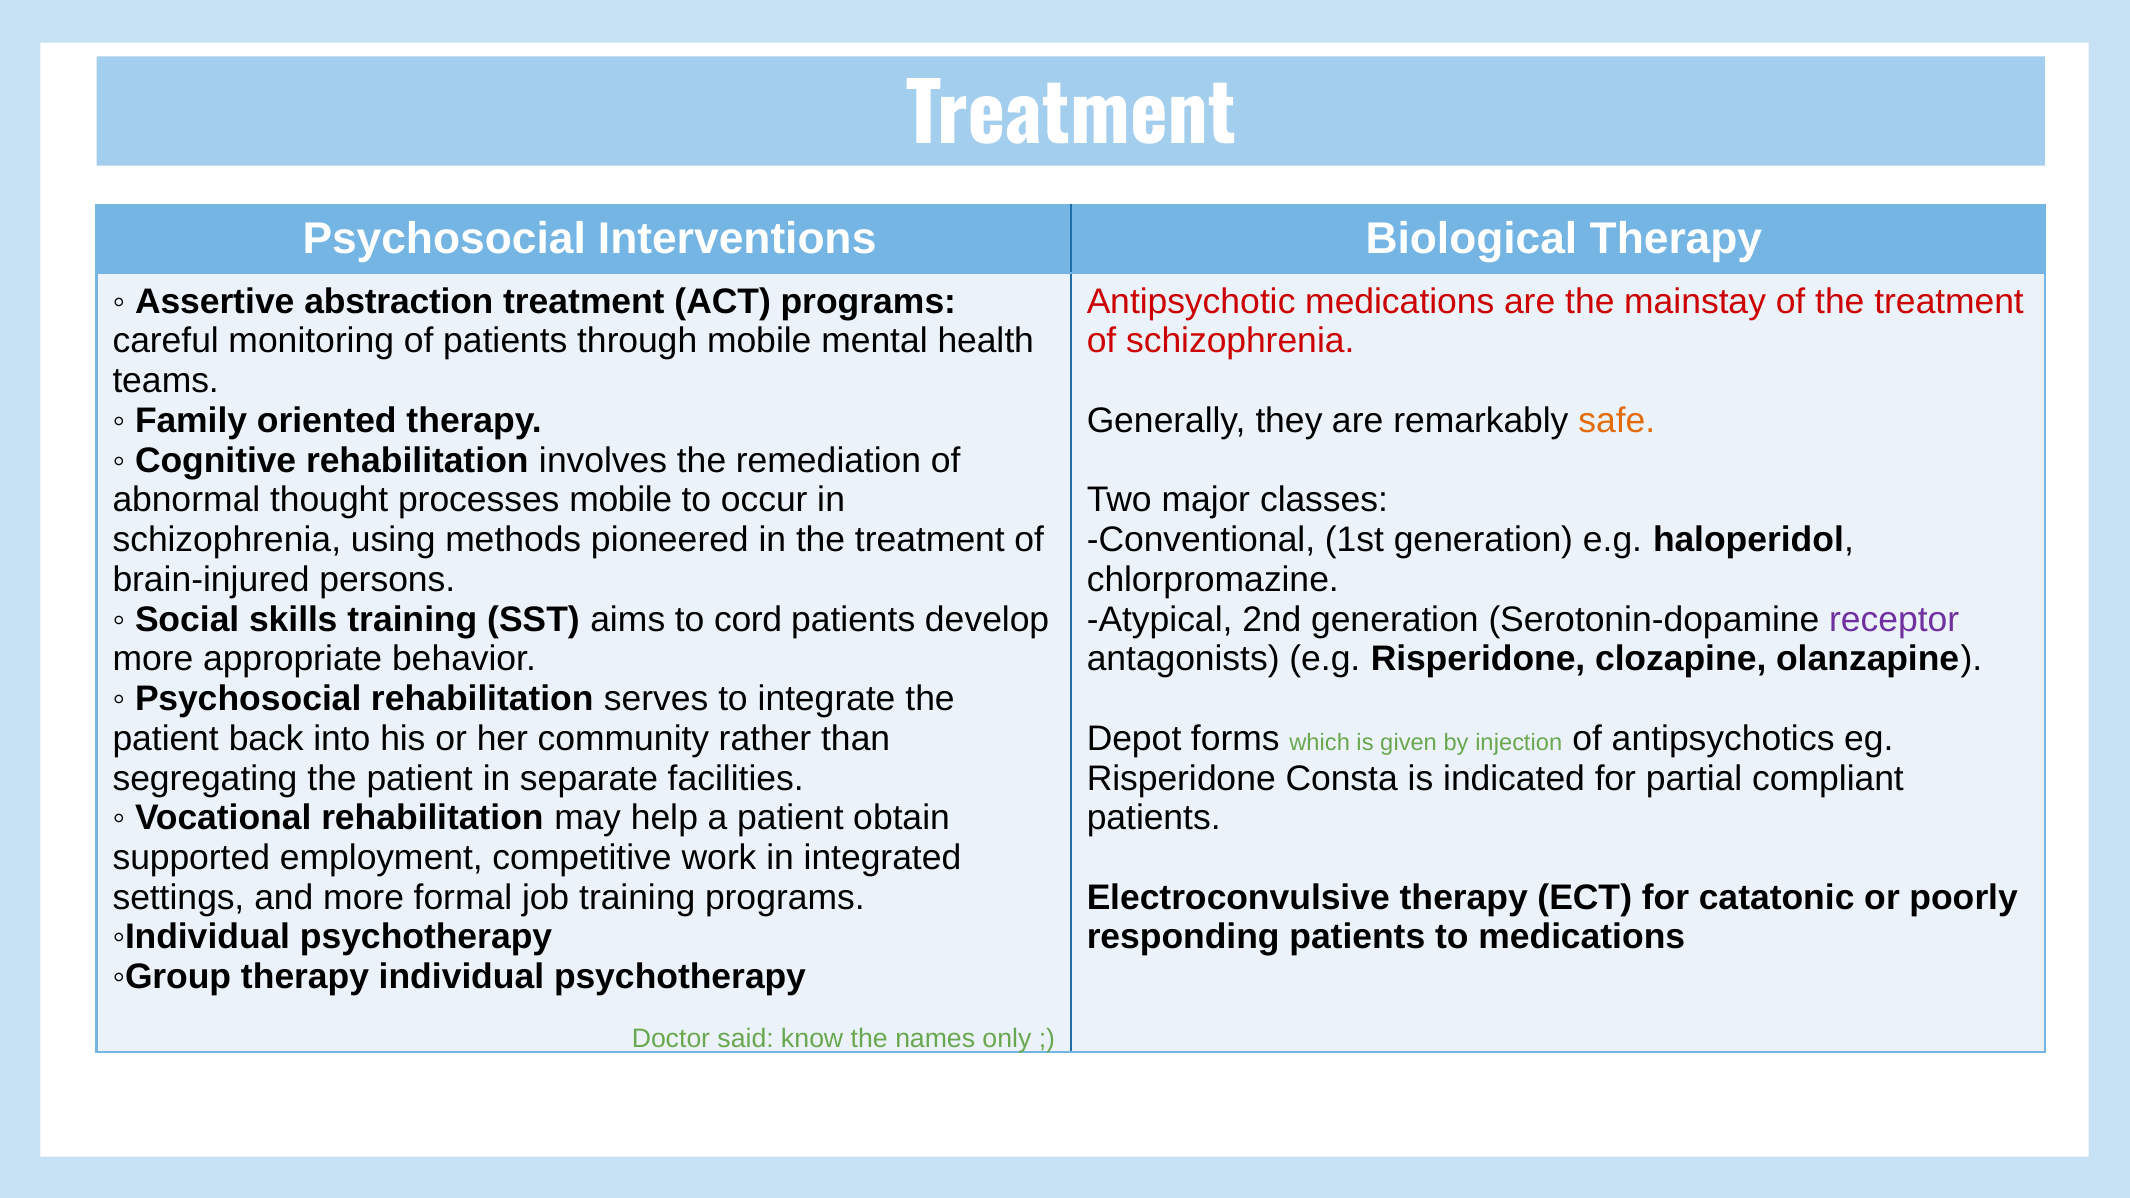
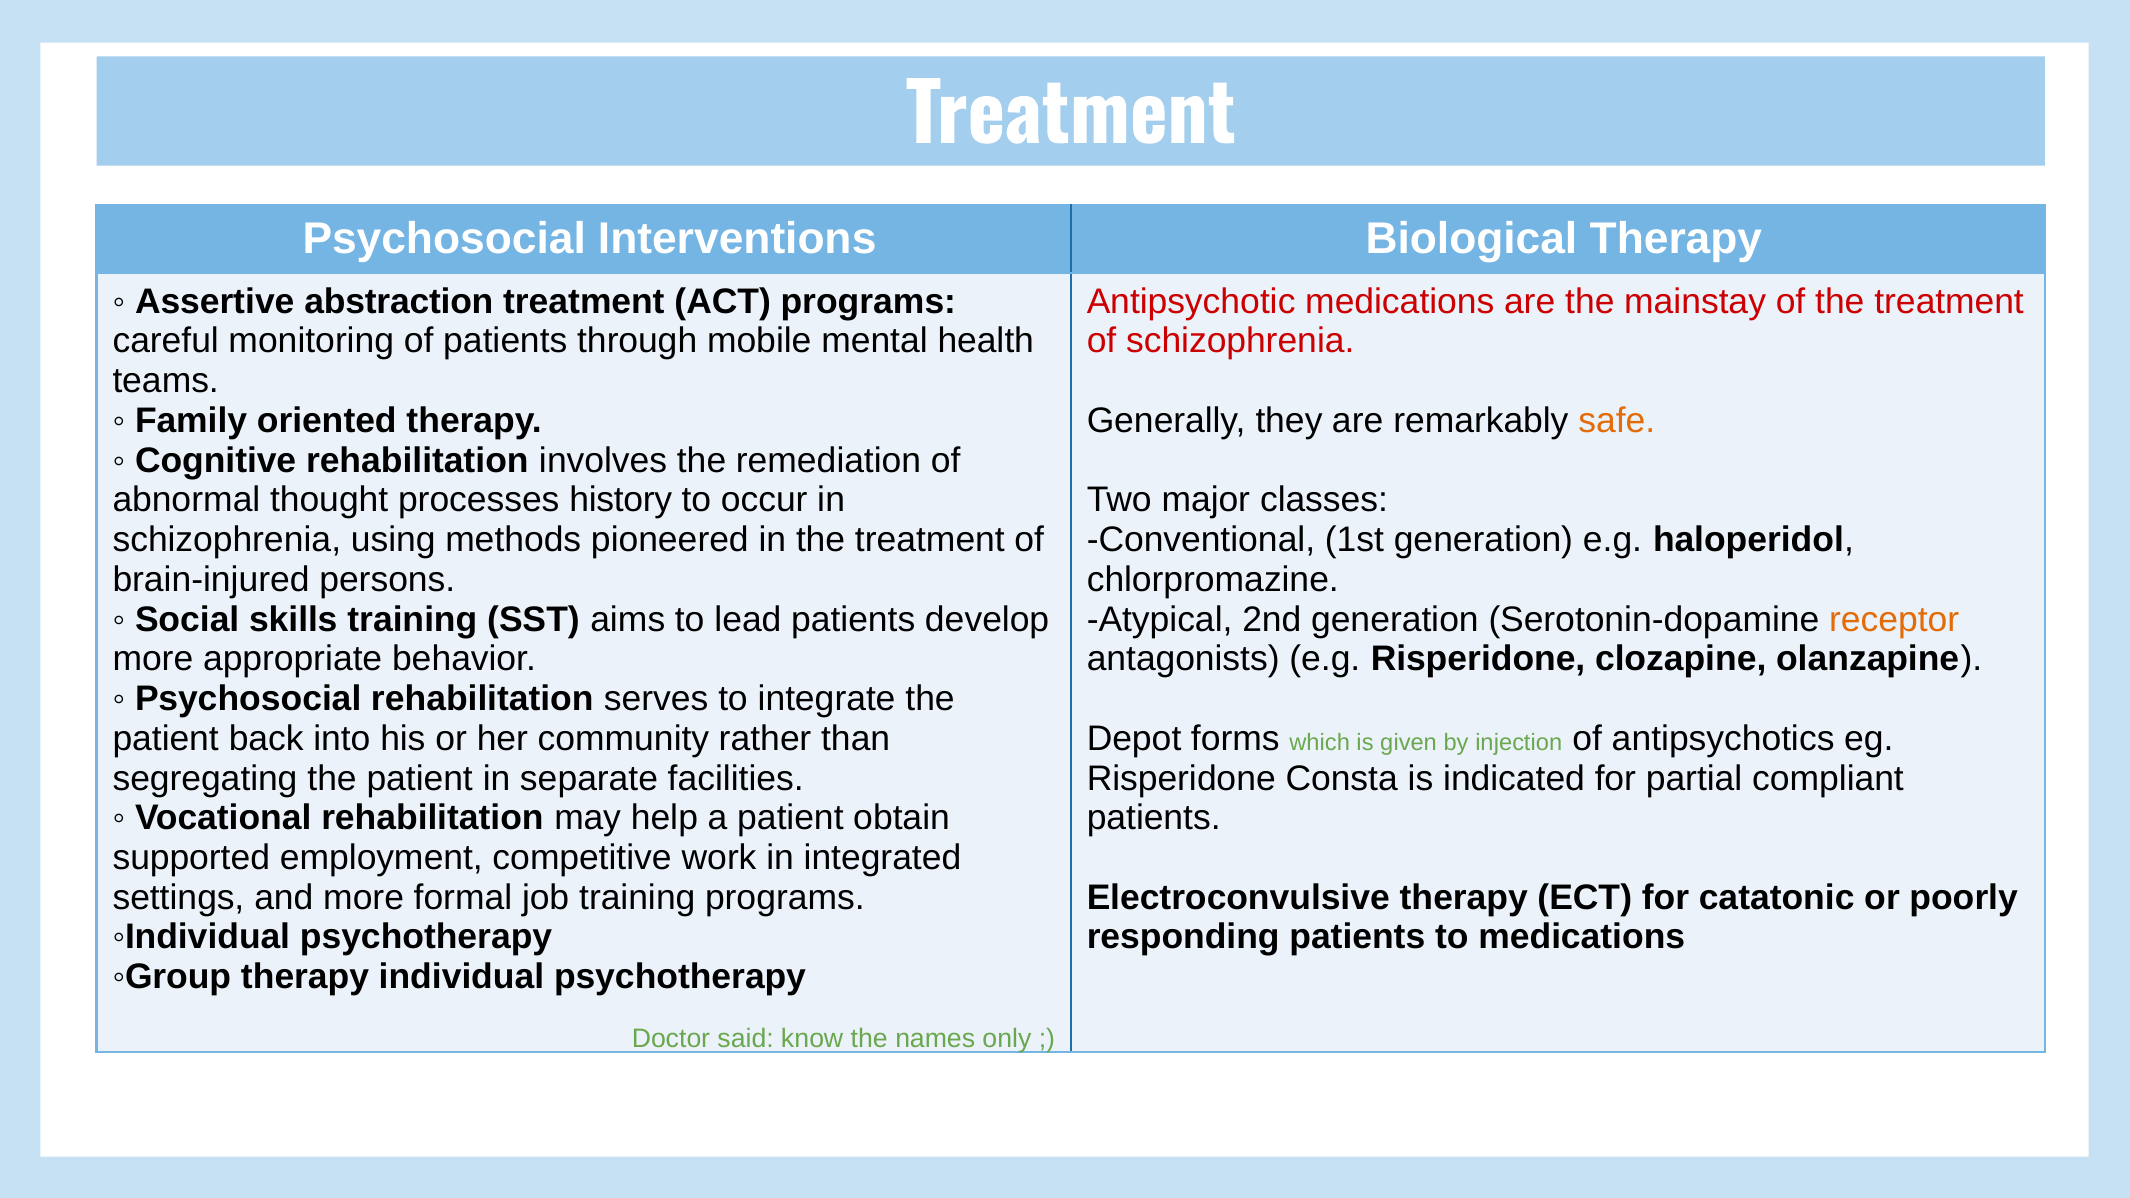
processes mobile: mobile -> history (621, 500)
cord: cord -> lead (748, 619)
receptor colour: purple -> orange (1894, 619)
